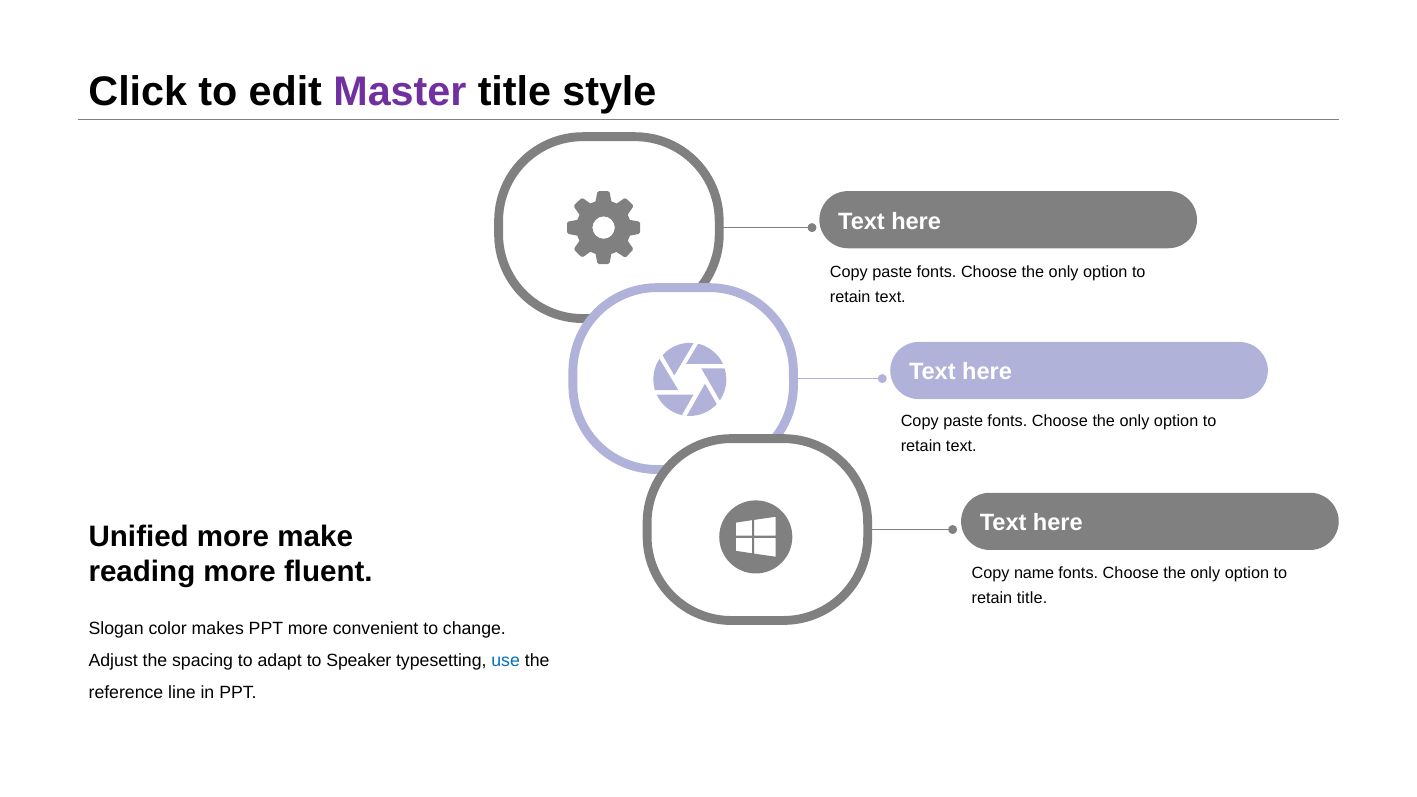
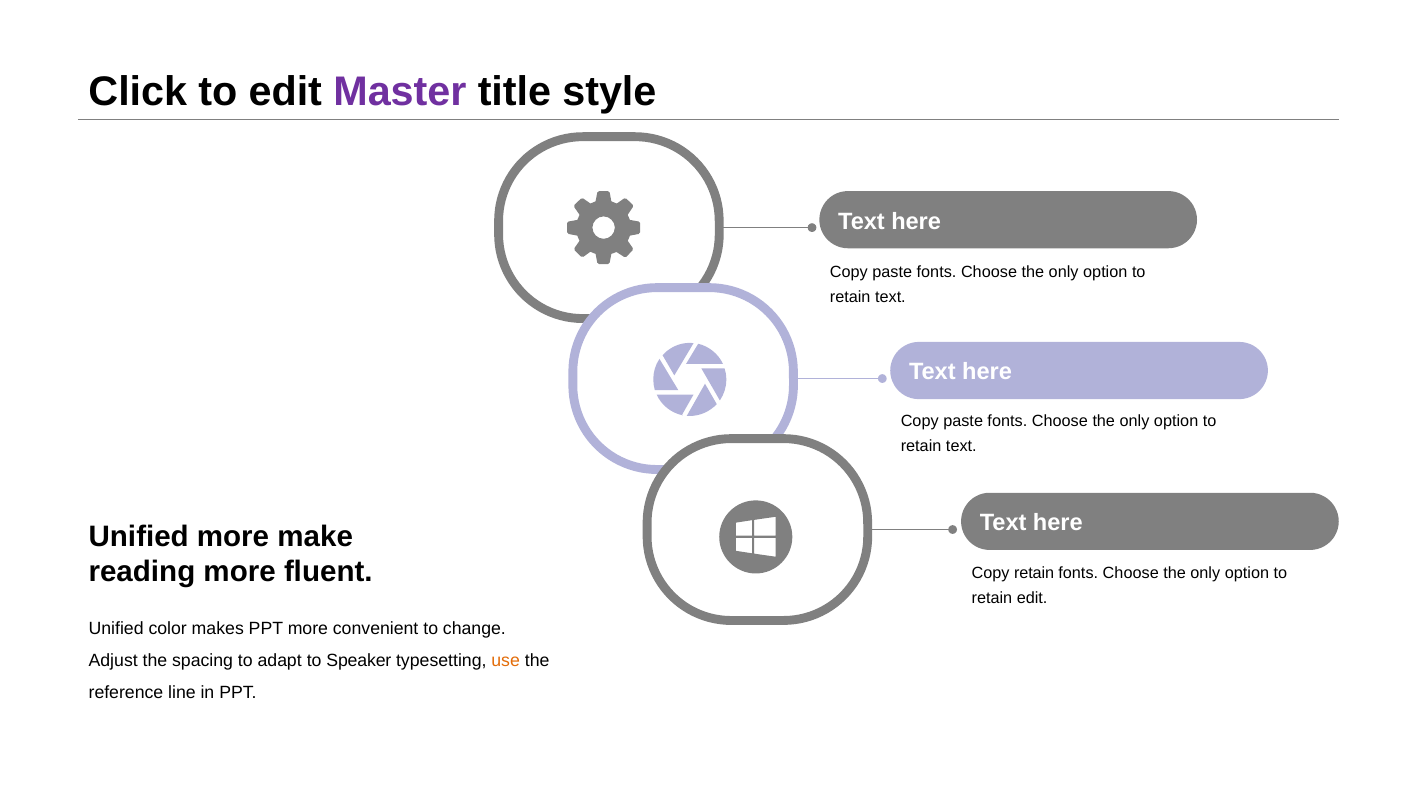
Copy name: name -> retain (1034, 573)
retain title: title -> edit (1032, 598)
Slogan: Slogan -> Unified (116, 628)
use colour: blue -> orange (506, 660)
